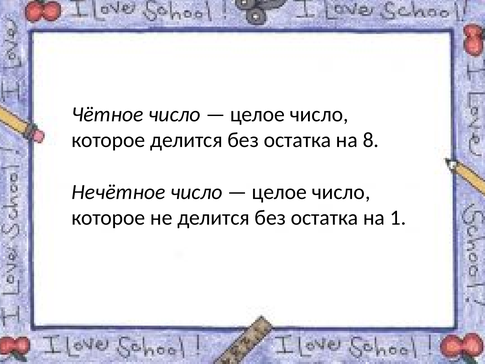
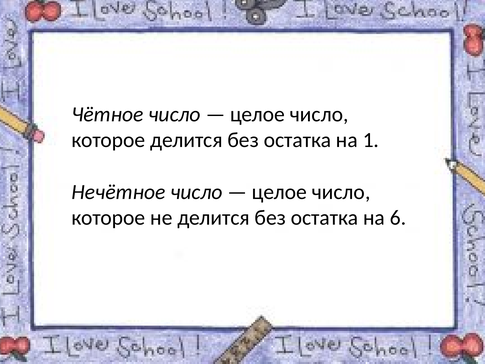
8: 8 -> 1 (371, 140)
1: 1 -> 6 (398, 218)
